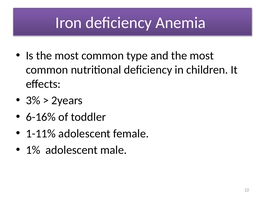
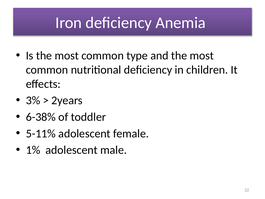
6-16%: 6-16% -> 6-38% (41, 117)
1-11%: 1-11% -> 5-11% (41, 133)
